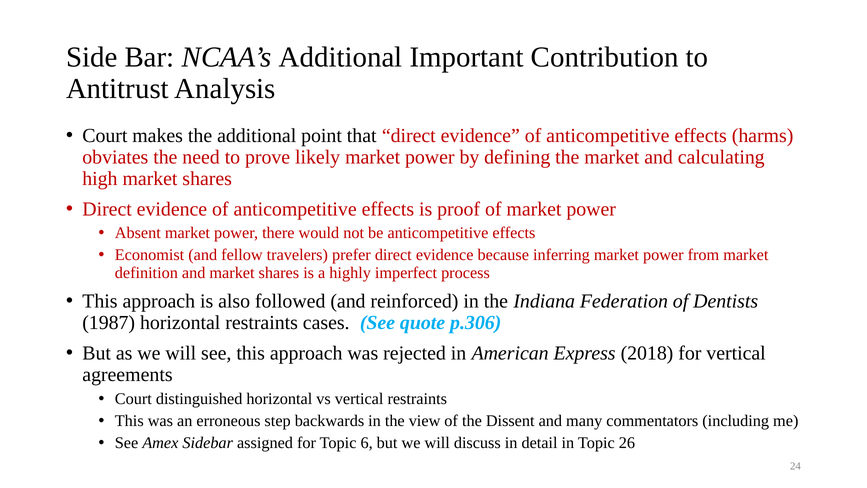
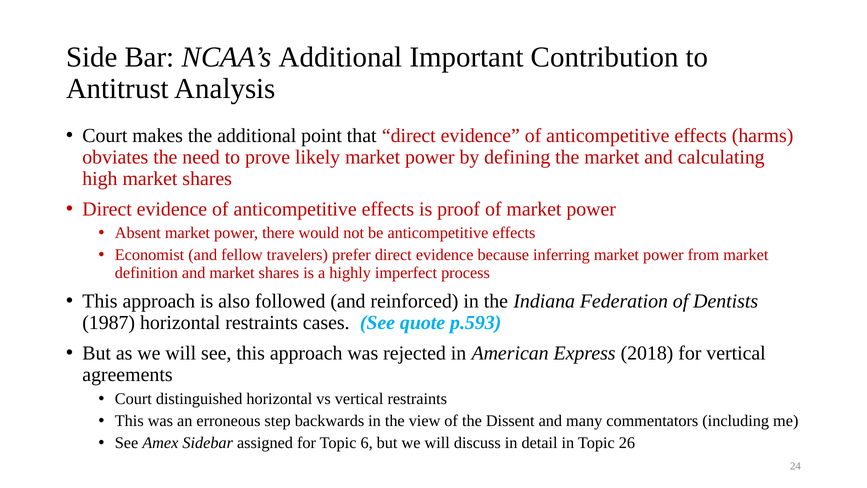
p.306: p.306 -> p.593 (476, 322)
